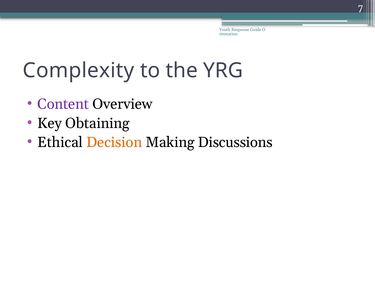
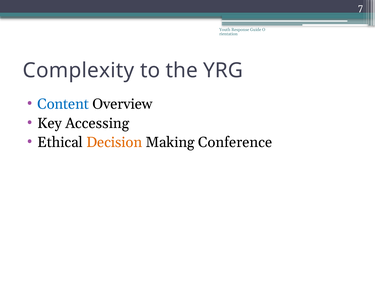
Content colour: purple -> blue (63, 104)
Obtaining: Obtaining -> Accessing (97, 123)
Discussions: Discussions -> Conference (235, 142)
